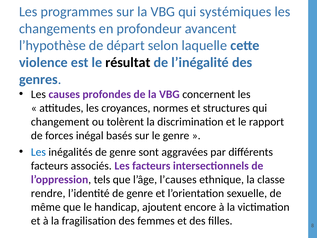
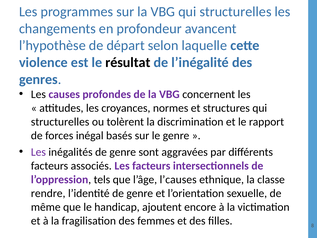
VBG qui systémiques: systémiques -> structurelles (236, 12)
changement: changement -> structurelles (60, 122)
Les colour: blue -> purple (38, 152)
